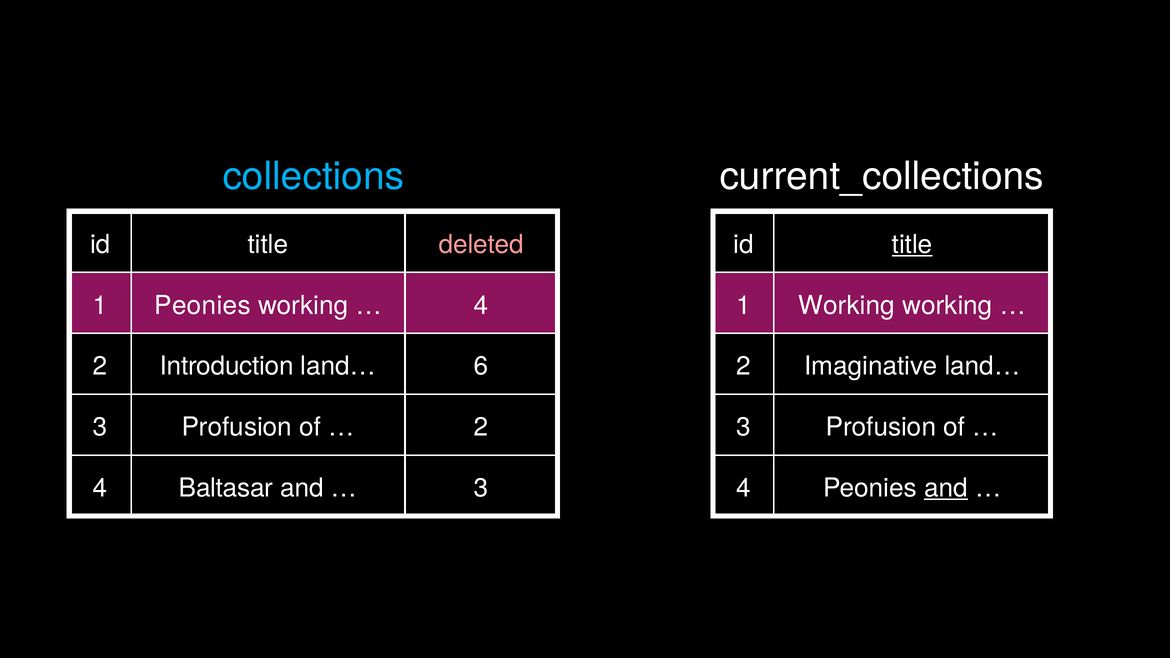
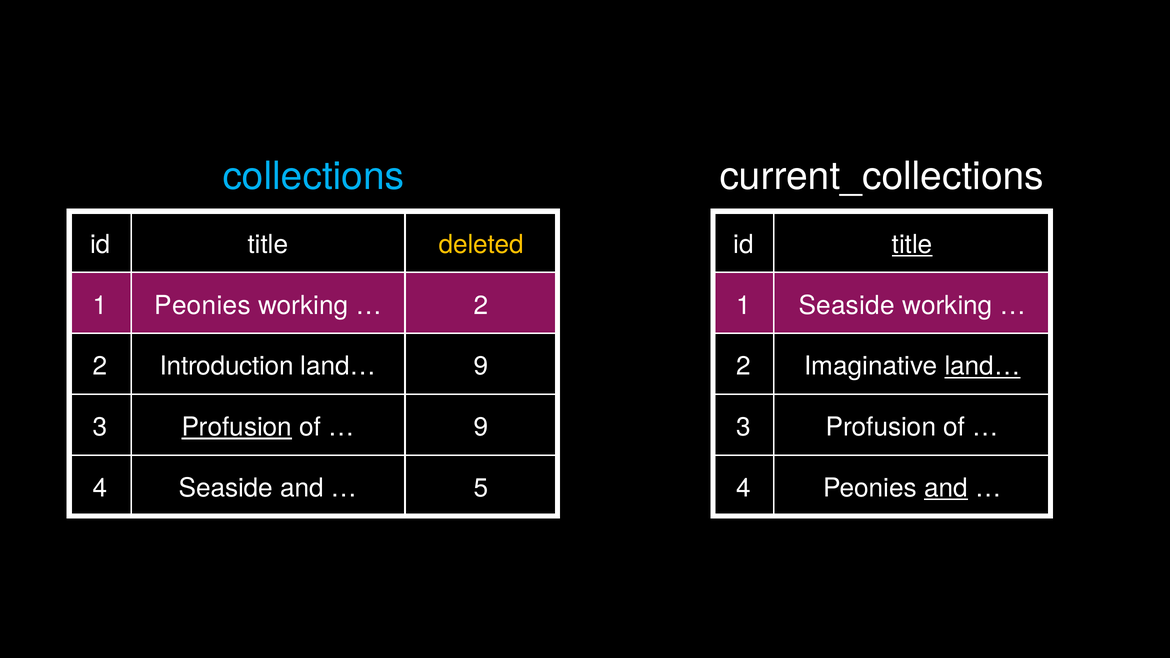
deleted colour: pink -> yellow (481, 245)
4: 4 -> 2 (481, 305)
1 Working: Working -> Seaside (847, 305)
land… 6: 6 -> 9 (481, 366)
land… underline: none -> present (982, 366)
Profusion underline: none -> present (237, 427)
2: 2 -> 9 (481, 427)
4 Baltasar: Baltasar -> Seaside (226, 488)
3: 3 -> 5 (481, 488)
